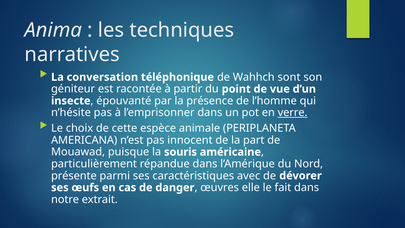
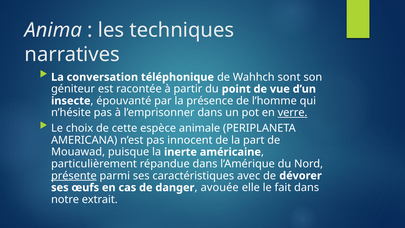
souris: souris -> inerte (181, 152)
présente underline: none -> present (74, 176)
œuvres: œuvres -> avouée (220, 187)
